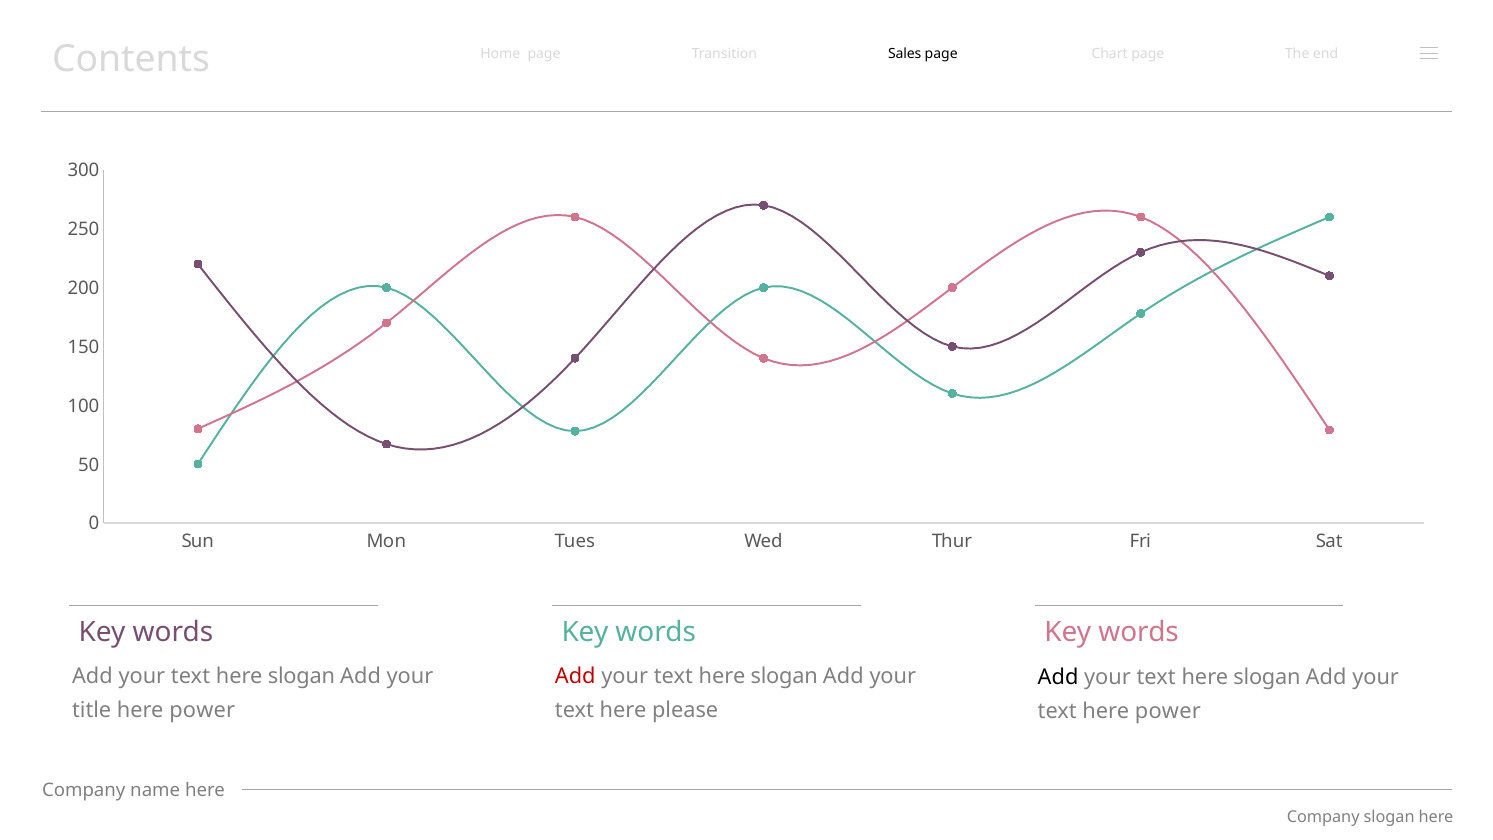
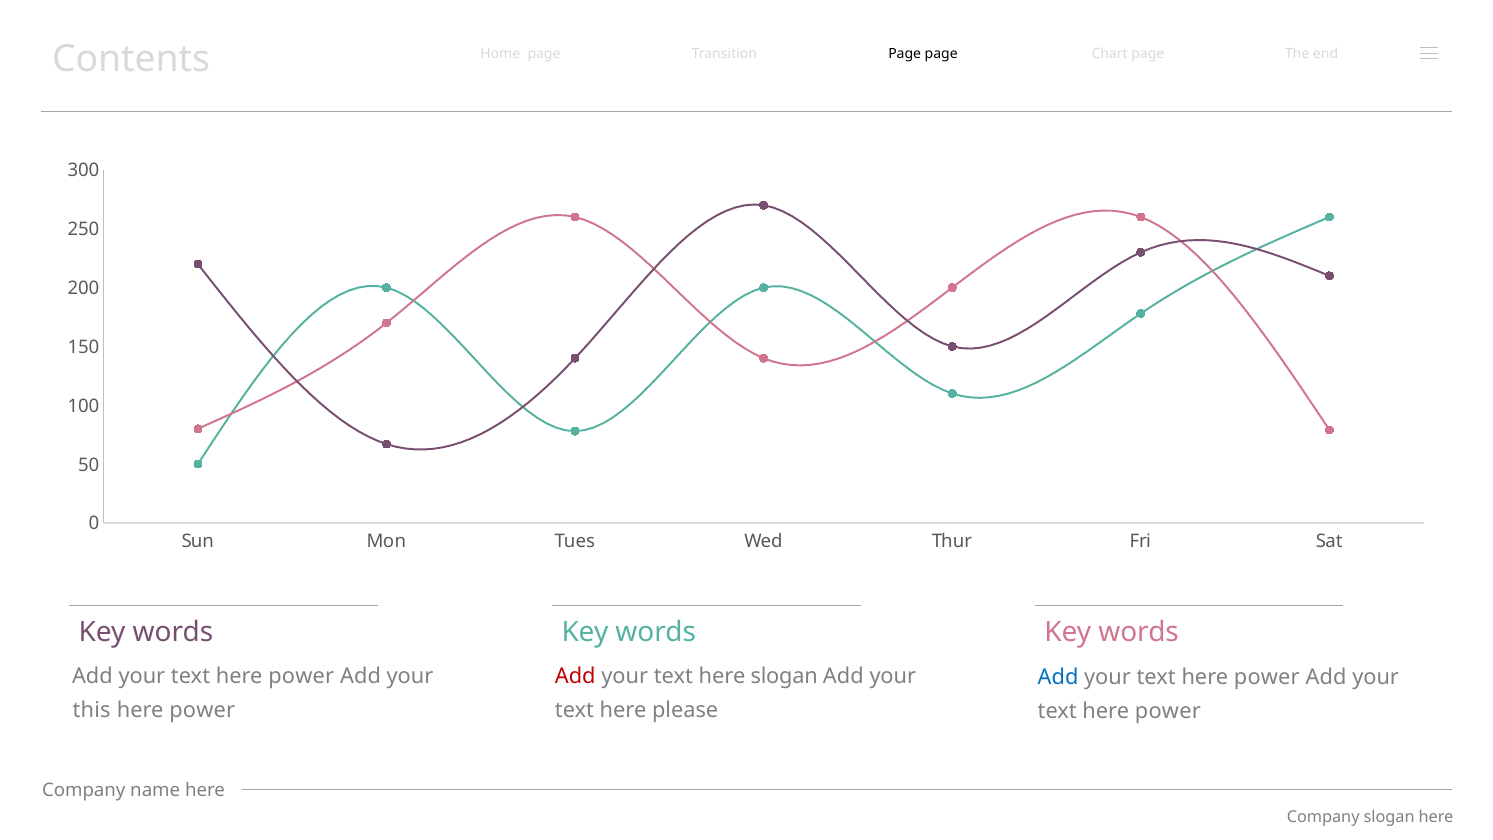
Transition Sales: Sales -> Page (905, 54)
slogan: slogan -> power (301, 676)
Add colour: black -> blue (1058, 677)
slogan: slogan -> power (1267, 677)
title: title -> this (92, 710)
